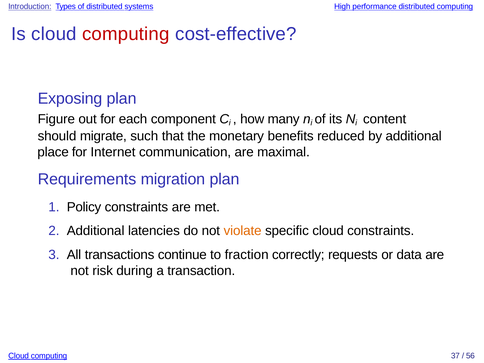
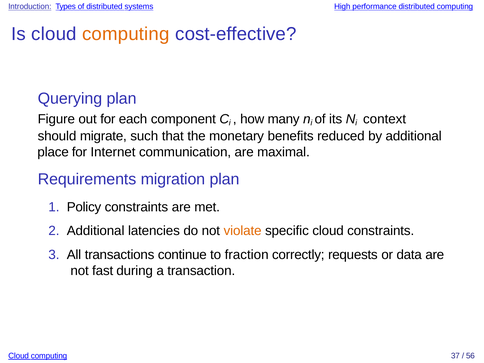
computing colour: red -> orange (126, 34)
Exposing: Exposing -> Querying (70, 99)
content: content -> context (385, 119)
risk: risk -> fast (103, 271)
